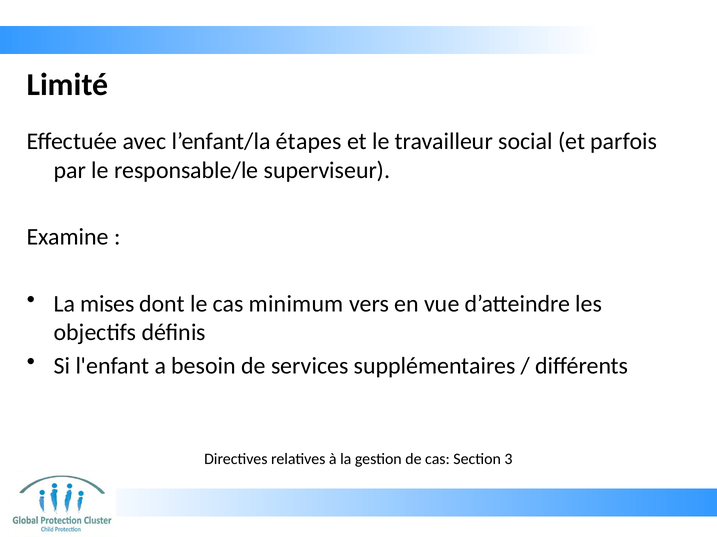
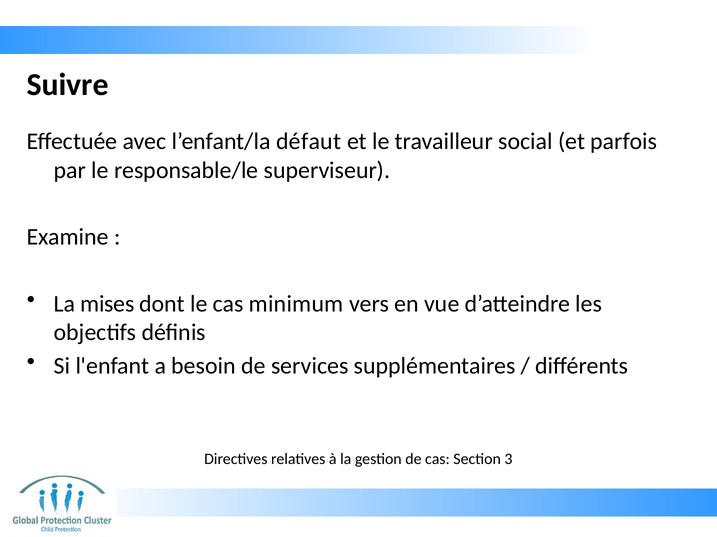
Limité: Limité -> Suivre (68, 85)
étapes: étapes -> défaut (309, 142)
